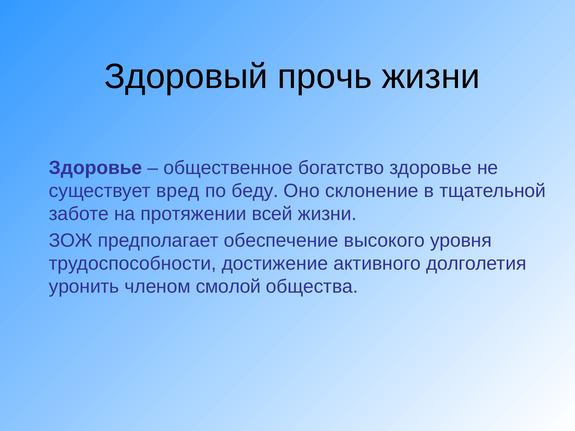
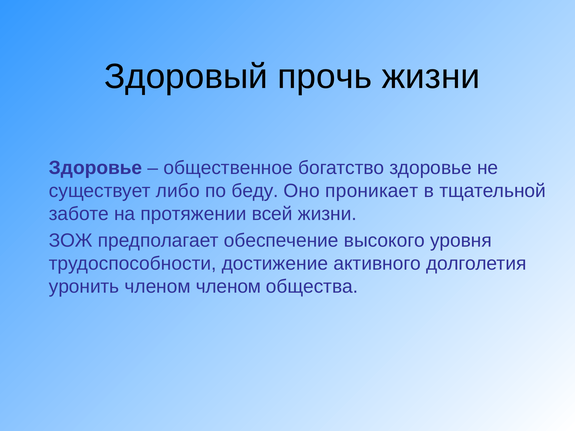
вред: вред -> либо (178, 191)
склонение: склонение -> проникает (372, 191)
членом смолой: смолой -> членом (228, 287)
